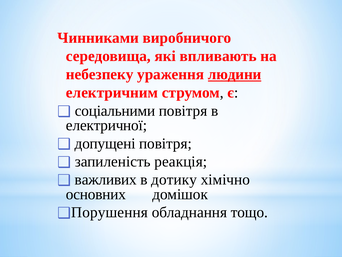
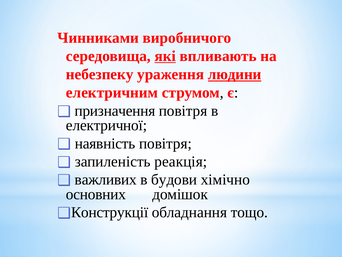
які underline: none -> present (165, 56)
соціальними: соціальними -> призначення (115, 111)
допущені: допущені -> наявність (105, 143)
дотику: дотику -> будови (174, 179)
Порушення: Порушення -> Конструкції (110, 212)
